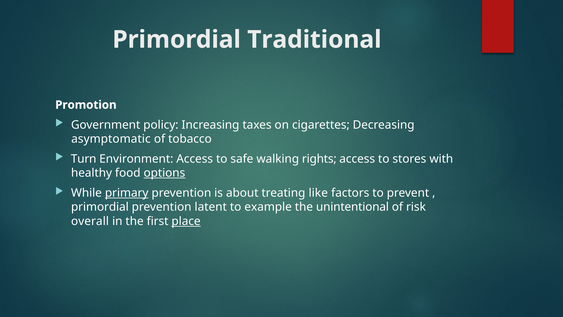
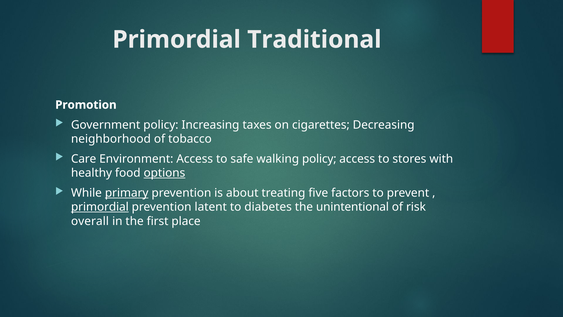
asymptomatic: asymptomatic -> neighborhood (111, 139)
Turn: Turn -> Care (84, 159)
walking rights: rights -> policy (319, 159)
like: like -> five (318, 193)
primordial underline: none -> present (100, 207)
example: example -> diabetes (268, 207)
place underline: present -> none (186, 221)
